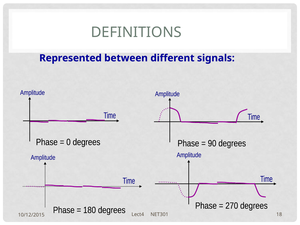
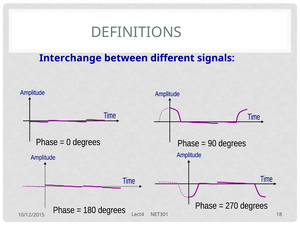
Represented: Represented -> Interchange (70, 58)
